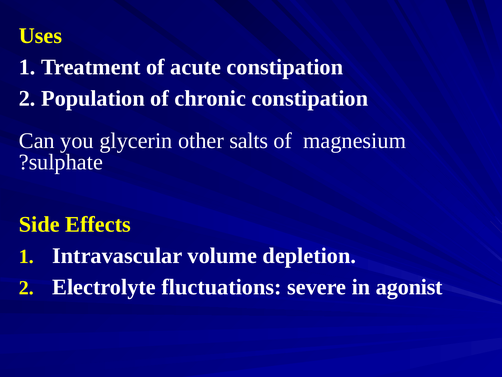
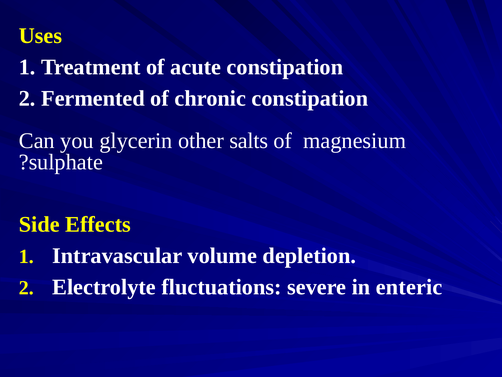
Population: Population -> Fermented (93, 98)
agonist: agonist -> enteric (409, 287)
